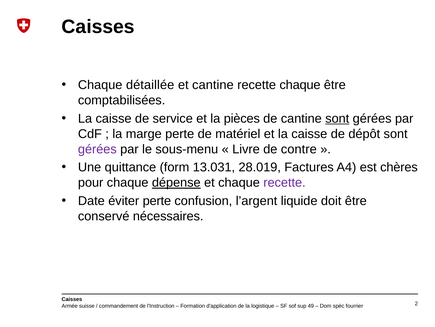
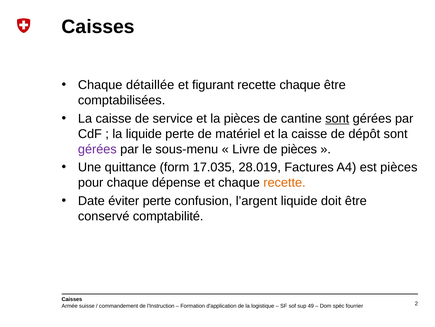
et cantine: cantine -> figurant (213, 85)
la marge: marge -> liquide (144, 134)
de contre: contre -> pièces (299, 149)
13.031: 13.031 -> 17.035 (214, 167)
est chères: chères -> pièces (399, 167)
dépense underline: present -> none (176, 182)
recette colour: purple -> orange (285, 182)
nécessaires: nécessaires -> comptabilité (168, 216)
